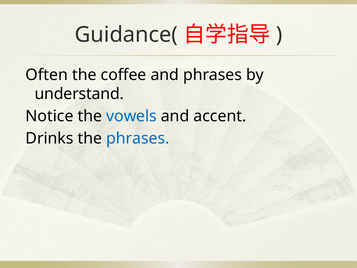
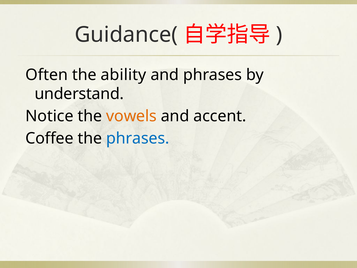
coffee: coffee -> ability (123, 75)
vowels colour: blue -> orange (132, 116)
Drinks: Drinks -> Coffee (50, 138)
